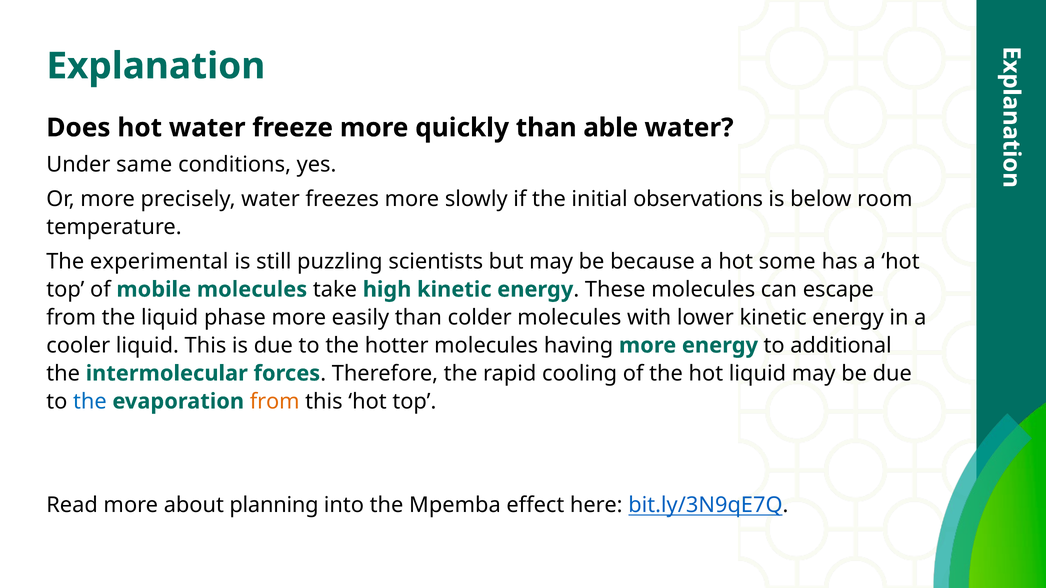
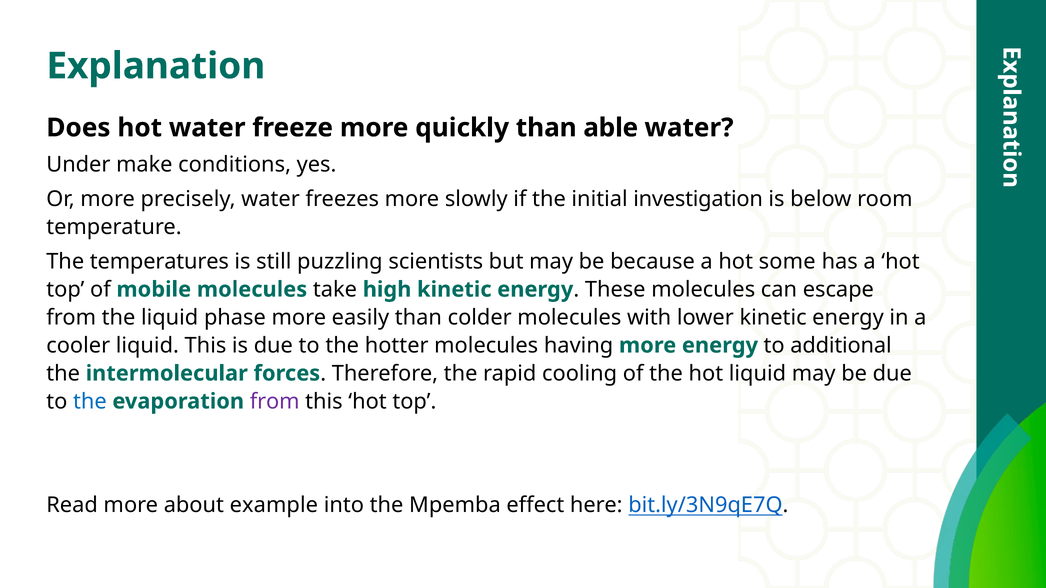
same: same -> make (144, 165)
observations: observations -> investigation (698, 199)
experimental: experimental -> temperatures (159, 262)
from colour: orange -> purple (275, 402)
planning: planning -> example (274, 505)
